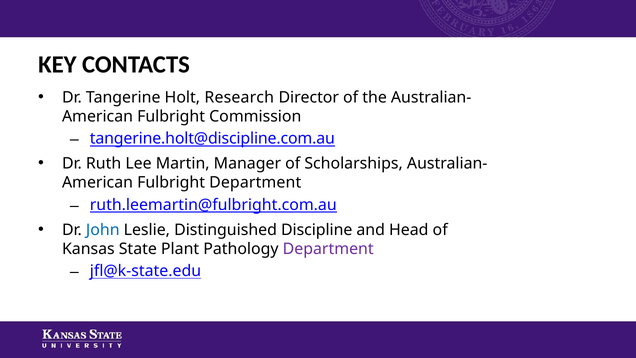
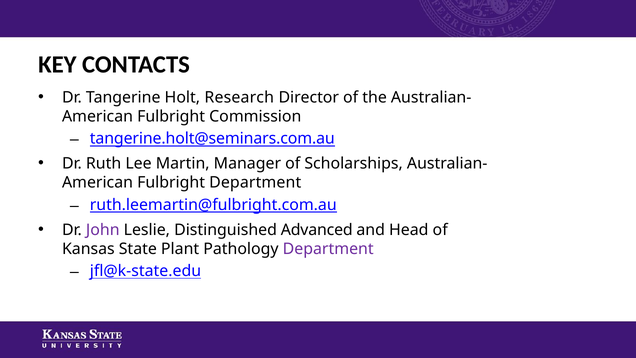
tangerine.holt@discipline.com.au: tangerine.holt@discipline.com.au -> tangerine.holt@seminars.com.au (212, 139)
John colour: blue -> purple (103, 230)
Discipline: Discipline -> Advanced (317, 230)
